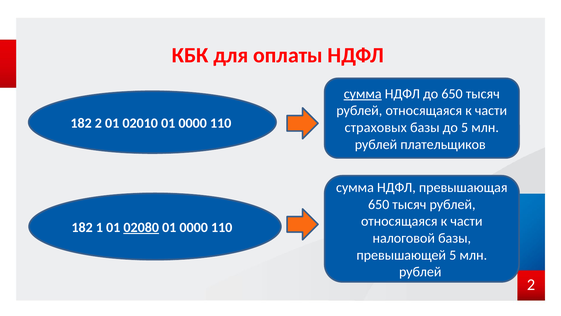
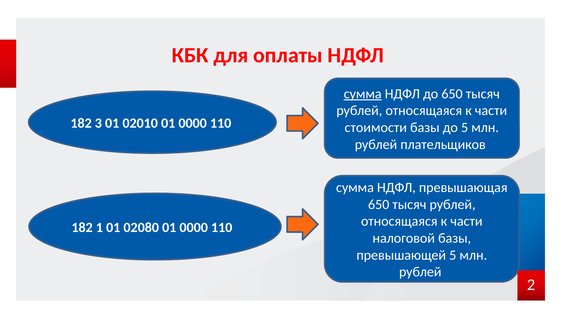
182 2: 2 -> 3 (98, 123)
страховых: страховых -> стоимости (376, 127)
02080 underline: present -> none (141, 227)
